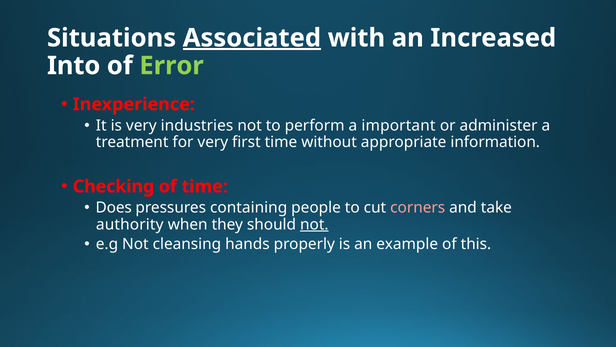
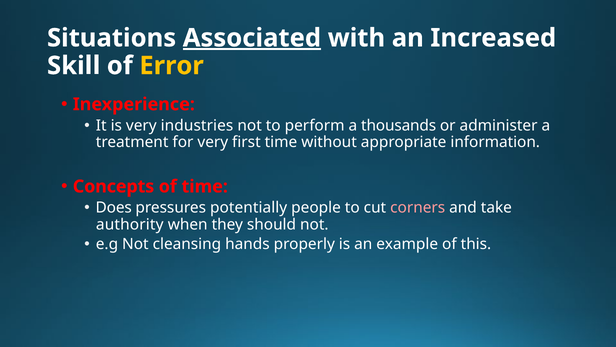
Into: Into -> Skill (74, 66)
Error colour: light green -> yellow (172, 66)
important: important -> thousands (399, 125)
Checking: Checking -> Concepts (113, 186)
containing: containing -> potentially (249, 207)
not underline: present -> none (314, 224)
